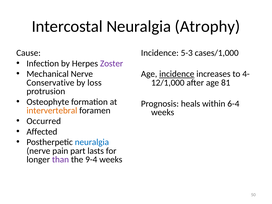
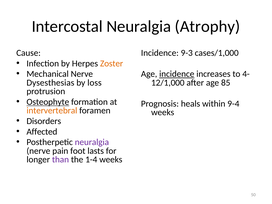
5-3: 5-3 -> 9-3 (187, 53)
Zoster colour: purple -> orange (112, 63)
81: 81 -> 85 (226, 83)
Conservative: Conservative -> Dysesthesias (50, 83)
Osteophyte underline: none -> present (48, 102)
6-4: 6-4 -> 9-4 (233, 104)
Occurred: Occurred -> Disorders (44, 121)
neuralgia colour: blue -> purple (92, 142)
part: part -> foot (78, 151)
9-4: 9-4 -> 1-4 (91, 160)
